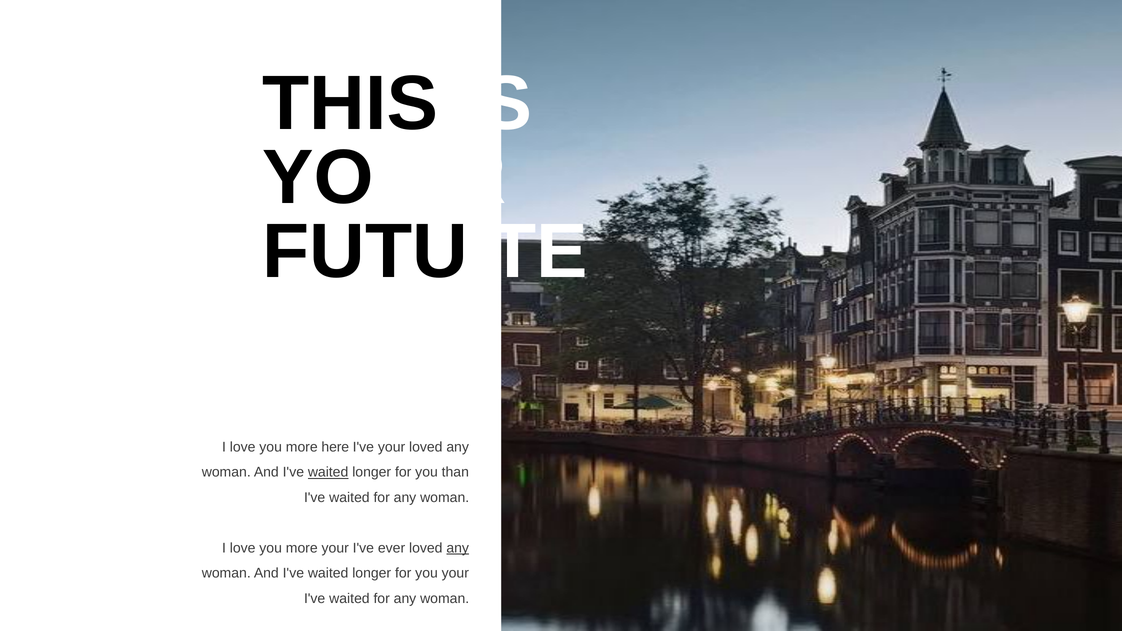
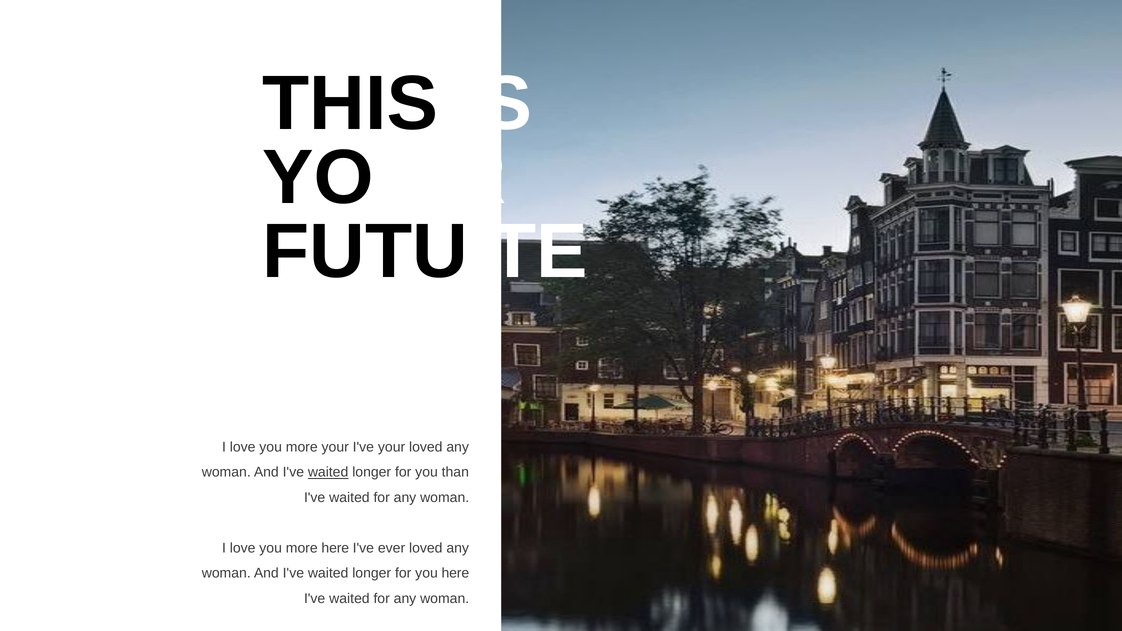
more here: here -> your (335, 447)
more your: your -> here (335, 548)
any underline: present -> none (458, 548)
you your: your -> here (455, 573)
